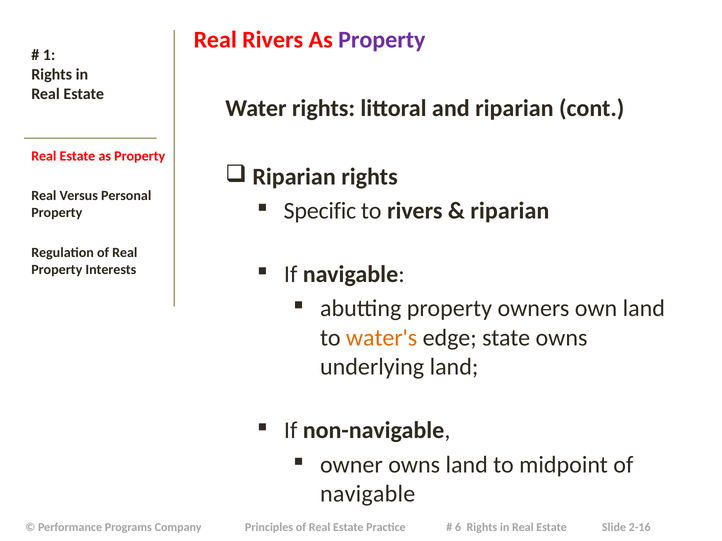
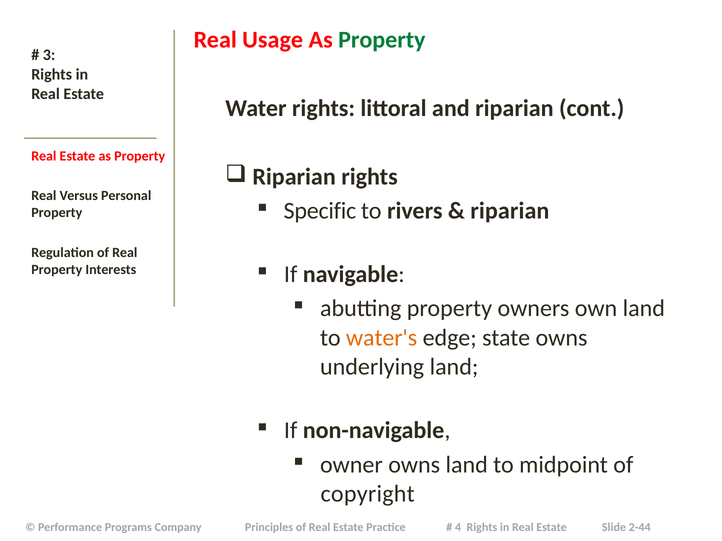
Real Rivers: Rivers -> Usage (273, 40)
Property colour: purple -> green (382, 40)
1: 1 -> 3 (49, 55)
navigable: navigable -> copyright (368, 494)
6: 6 -> 4 (458, 528)
2-16: 2-16 -> 2-44 (640, 528)
